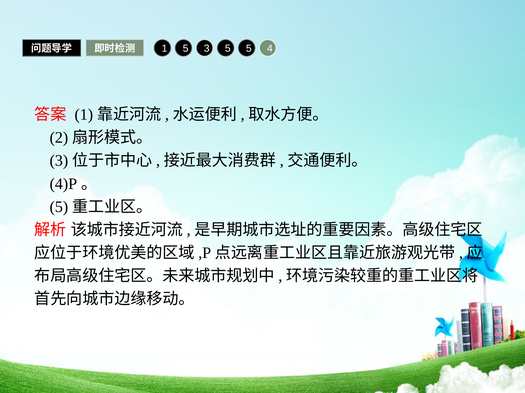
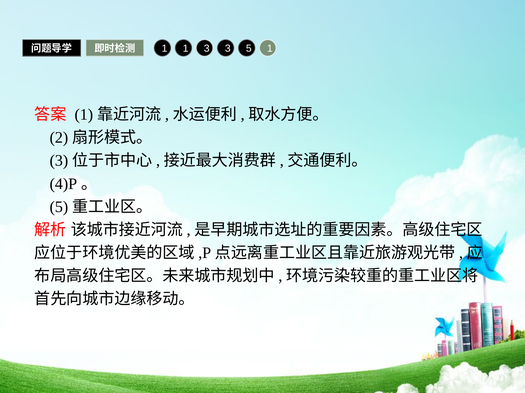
1 5: 5 -> 1 (186, 49)
3 5: 5 -> 3 (228, 49)
5 4: 4 -> 1 (270, 49)
